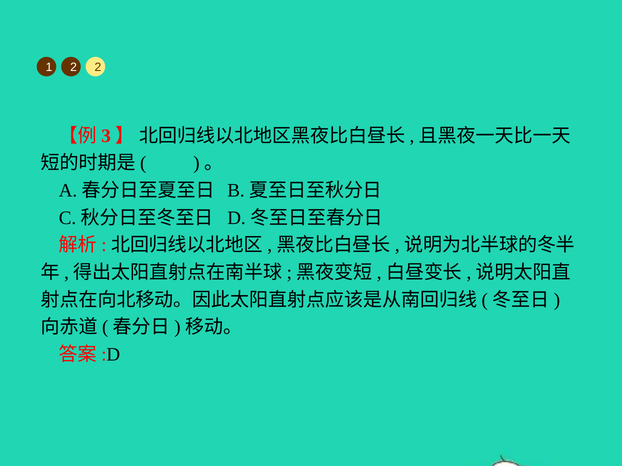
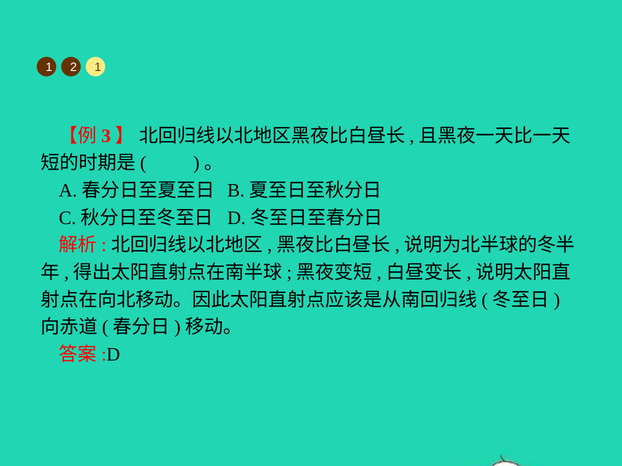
2 2: 2 -> 1 (98, 68)
